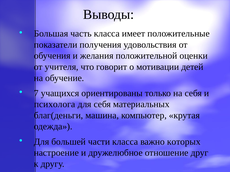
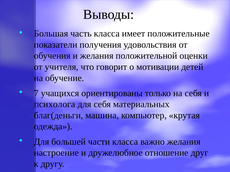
важно которых: которых -> желания (184, 142)
